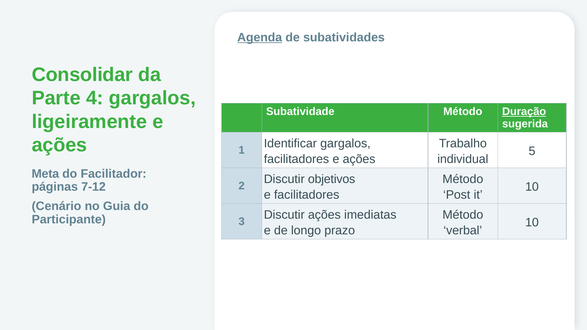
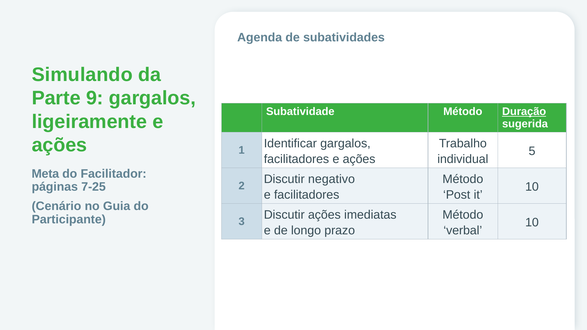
Agenda underline: present -> none (260, 37)
Consolidar: Consolidar -> Simulando (82, 75)
4: 4 -> 9 (95, 98)
objetivos: objetivos -> negativo (331, 179)
7-12: 7-12 -> 7-25 (94, 187)
